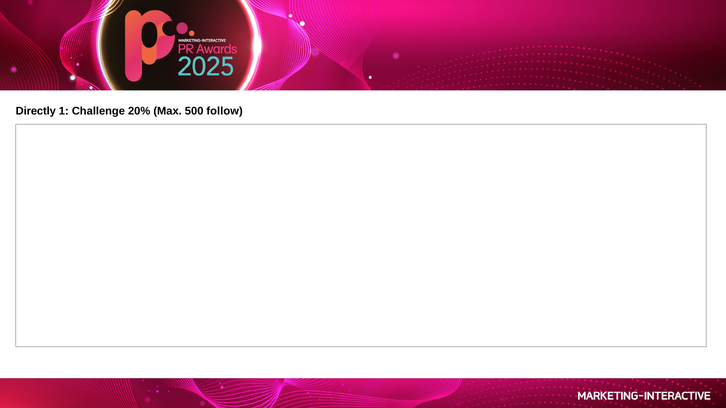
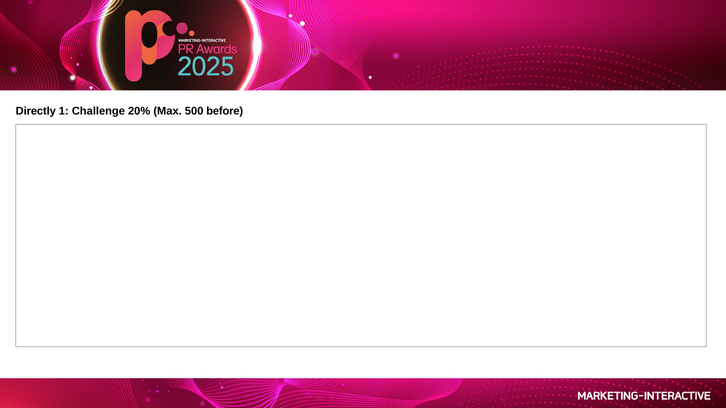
follow: follow -> before (225, 111)
